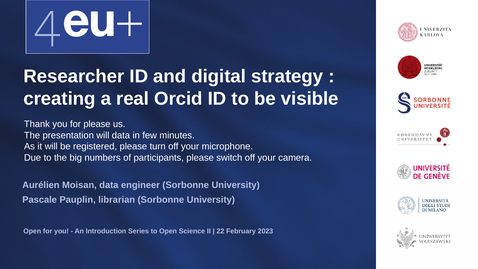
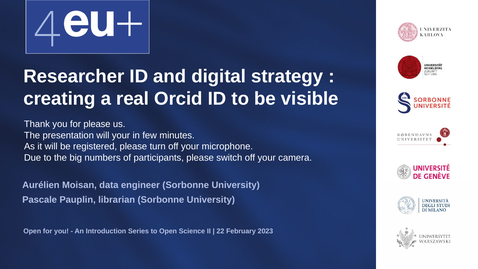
will data: data -> your (121, 135)
